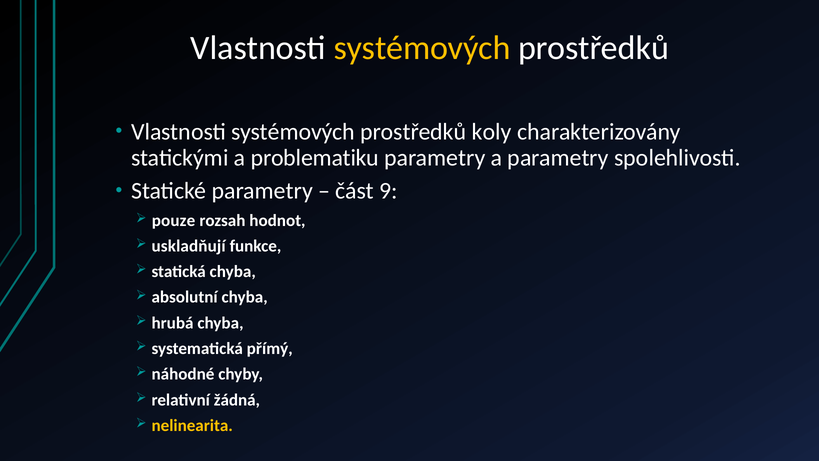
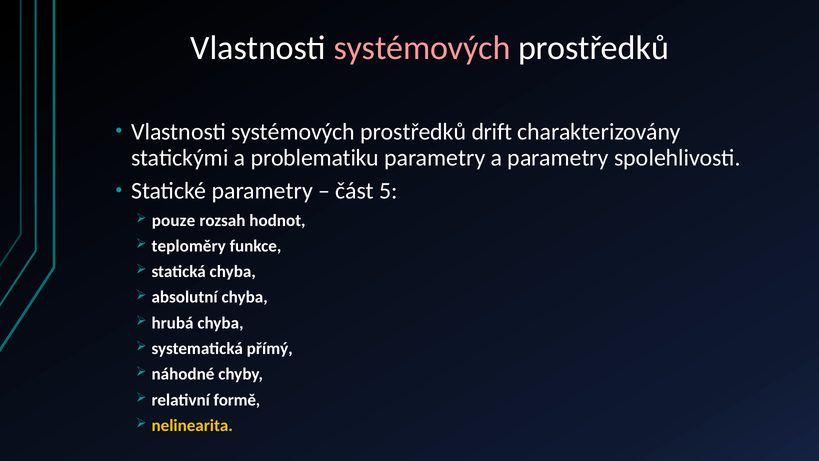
systémových colour: yellow -> pink (422, 48)
koly: koly -> drift (492, 132)
9: 9 -> 5 (388, 191)
uskladňují: uskladňují -> teploměry (189, 246)
žádná: žádná -> formě (237, 400)
